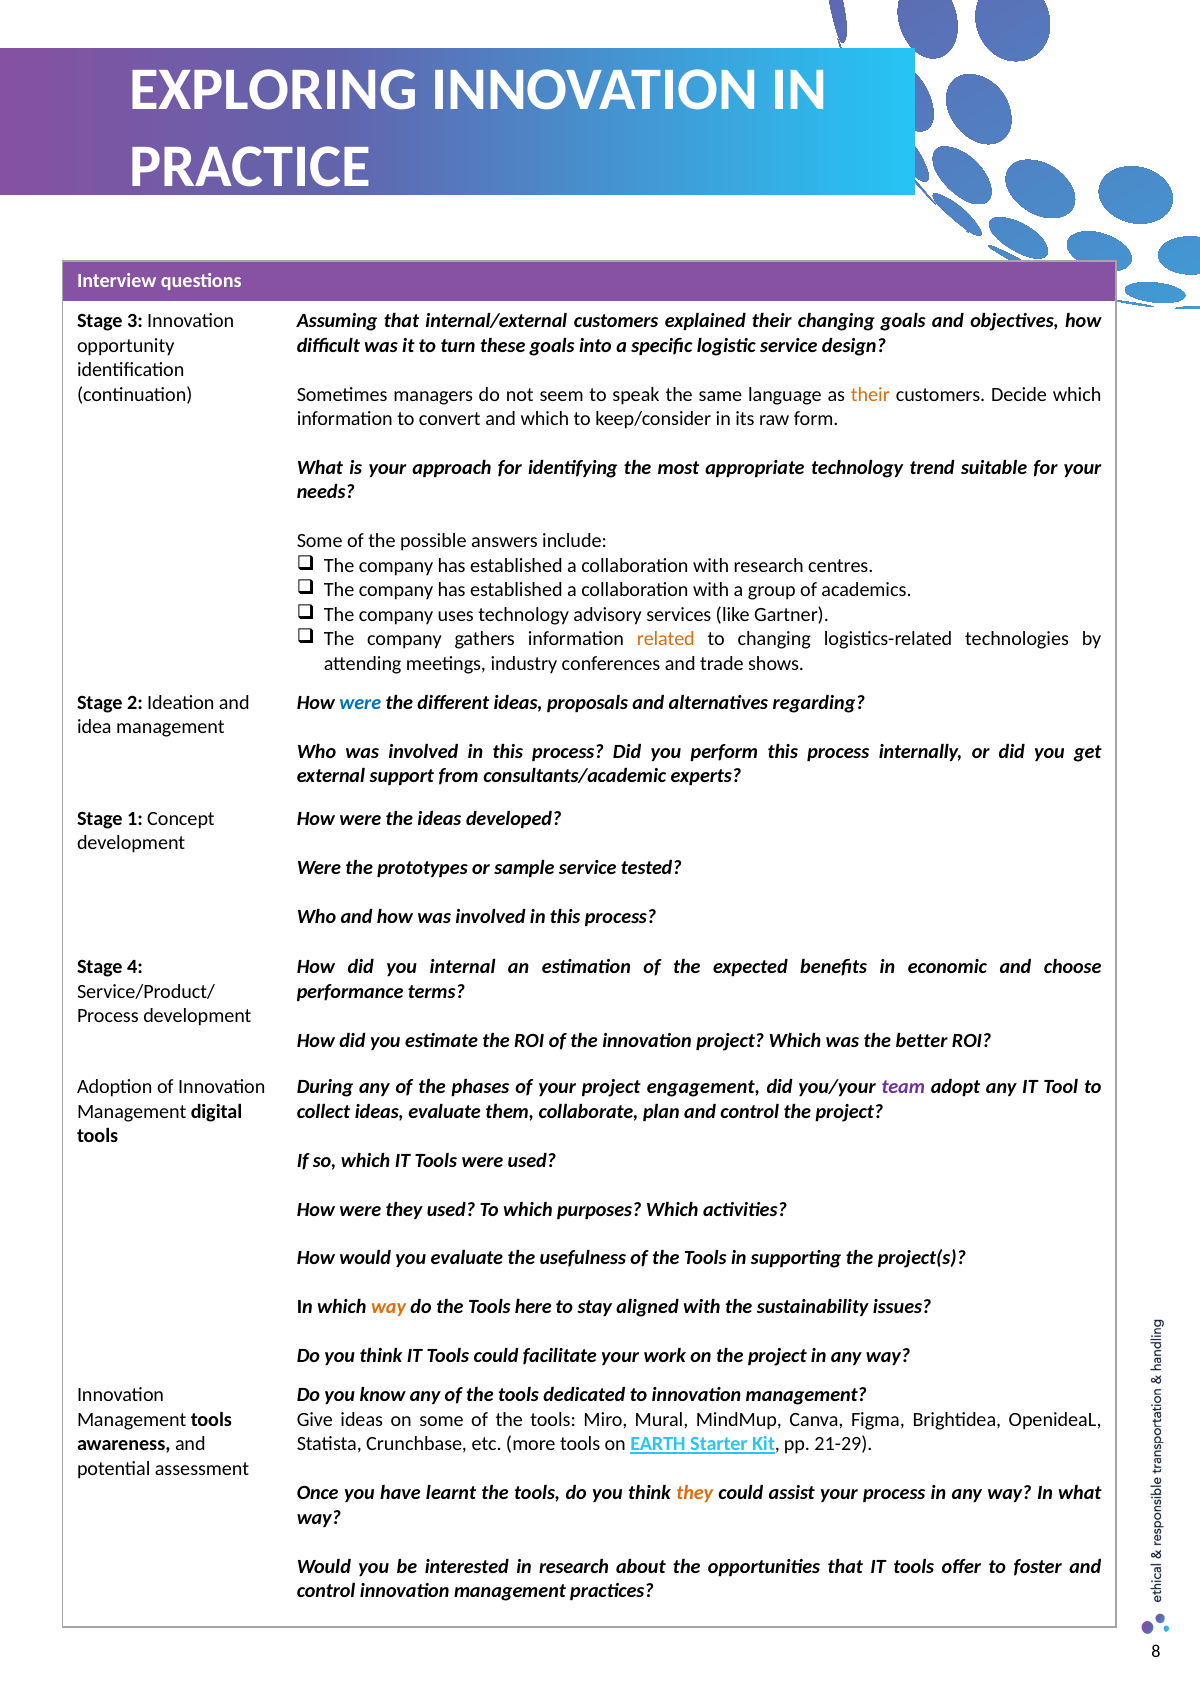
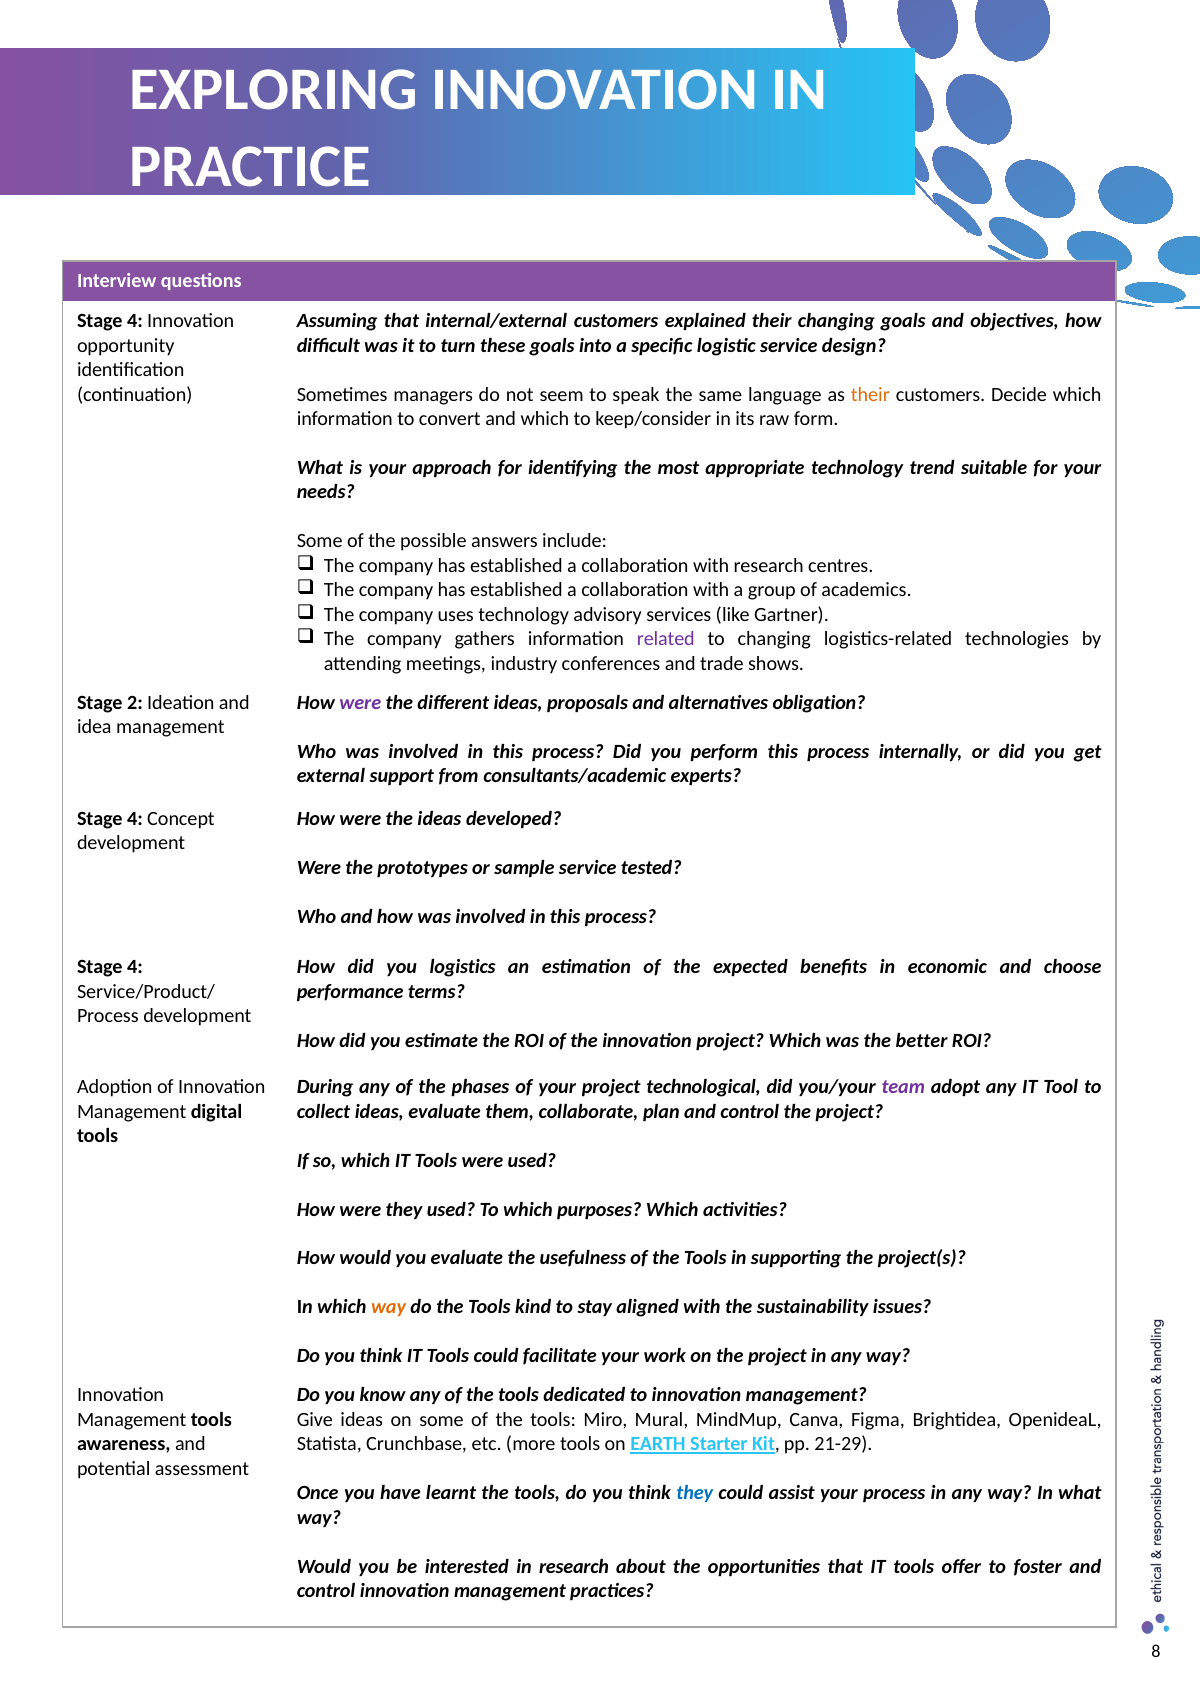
3: 3 -> 4 (135, 321)
related colour: orange -> purple (666, 639)
were colour: blue -> purple (360, 703)
regarding: regarding -> obligation (819, 703)
1: 1 -> 4 (135, 819)
internal: internal -> logistics (463, 967)
engagement: engagement -> technological (704, 1087)
here: here -> kind (533, 1307)
they colour: orange -> blue (695, 1493)
